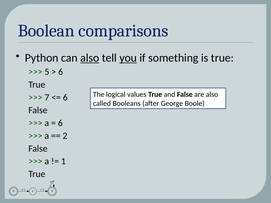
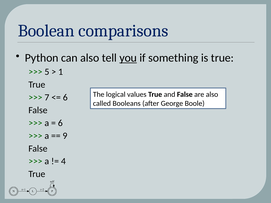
also underline: present -> none (90, 58)
6: 6 -> 1 (61, 72)
2: 2 -> 9 (65, 136)
1: 1 -> 4 (63, 161)
